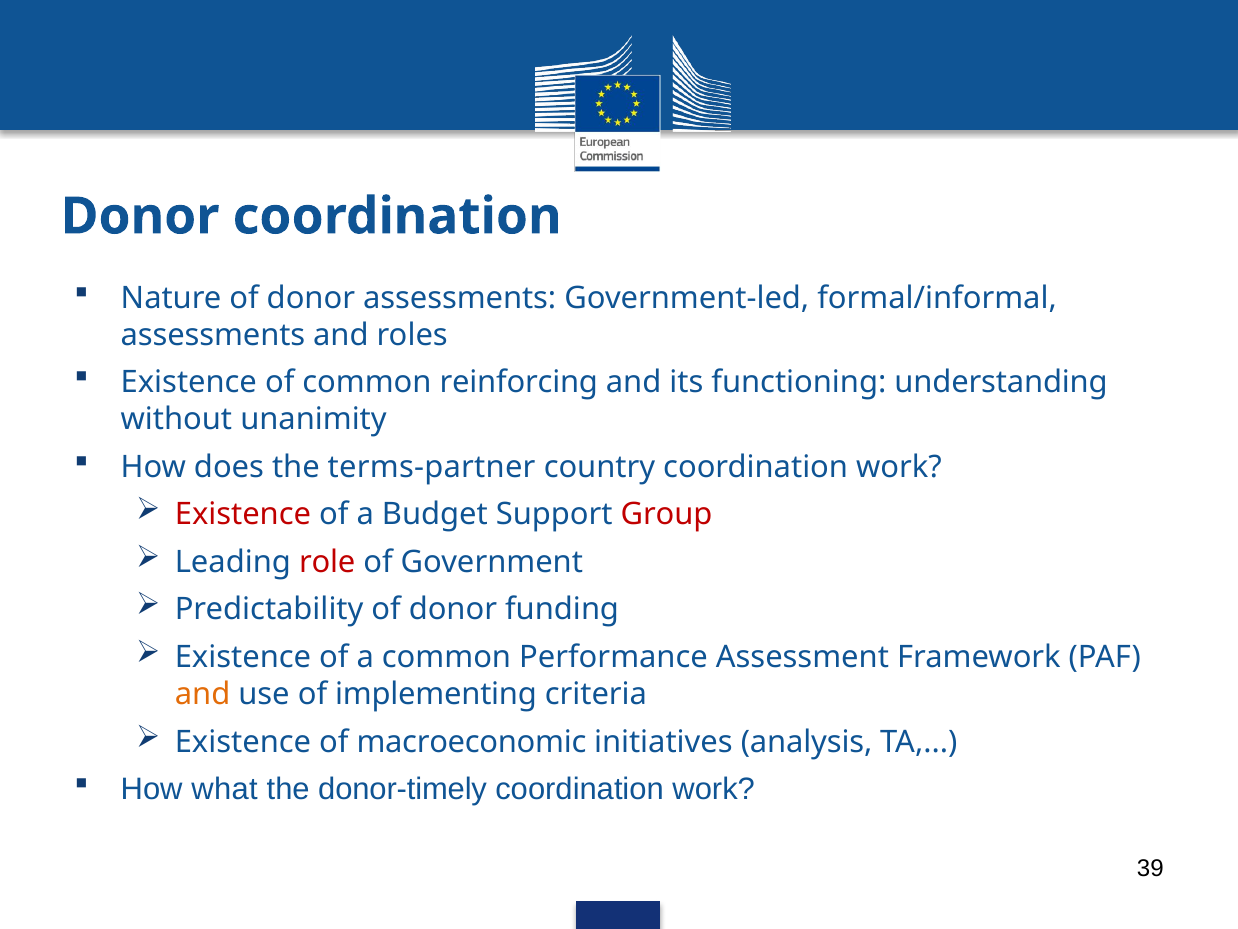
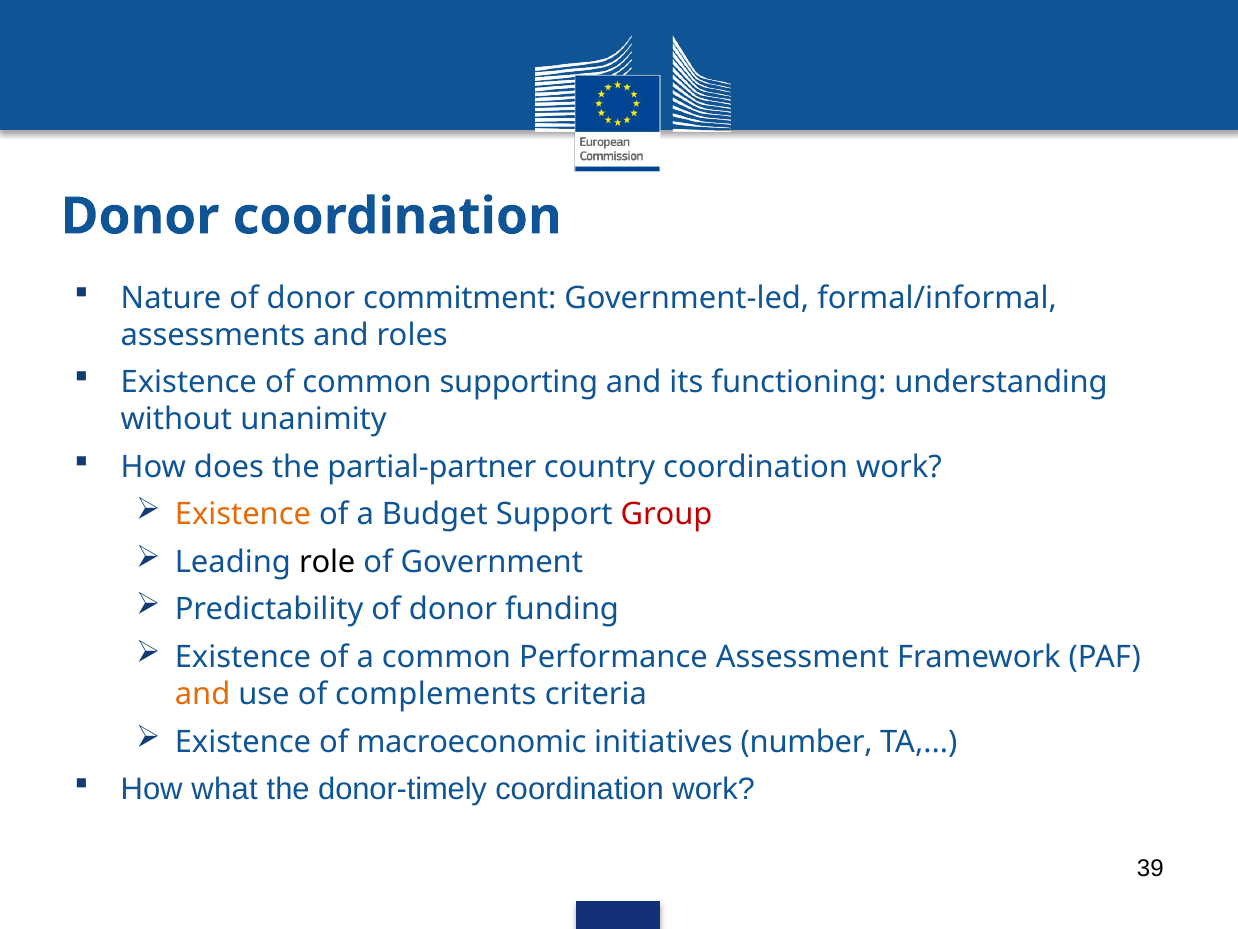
donor assessments: assessments -> commitment (460, 298)
reinforcing: reinforcing -> supporting (519, 382)
terms-partner: terms-partner -> partial-partner (432, 467)
Existence colour: red -> orange (243, 514)
role colour: red -> black (327, 562)
implementing: implementing -> complements (436, 694)
analysis: analysis -> number (807, 741)
